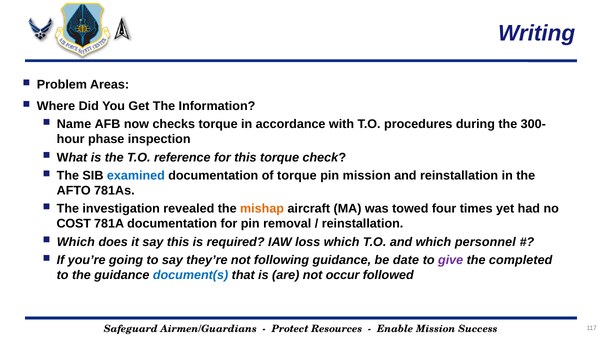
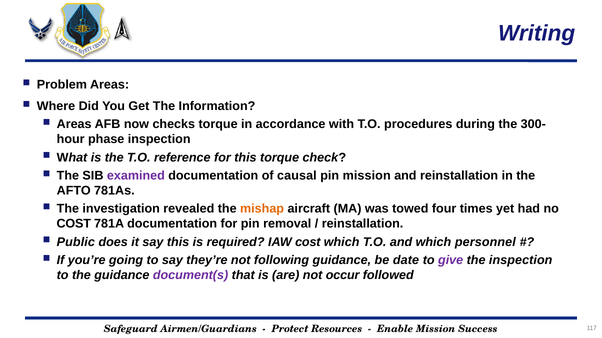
Name: Name -> Areas (74, 124)
examined colour: blue -> purple (136, 176)
of torque: torque -> causal (297, 176)
Which: Which -> Public (76, 242)
IAW loss: loss -> cost (308, 242)
the completed: completed -> inspection (521, 261)
document(s colour: blue -> purple (191, 276)
